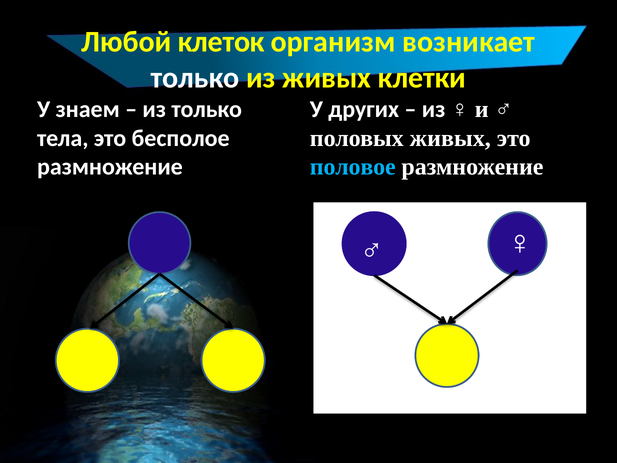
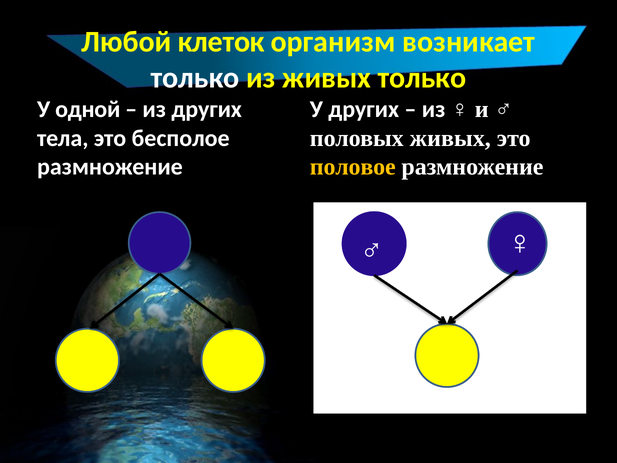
живых клетки: клетки -> только (422, 78)
знаем: знаем -> одной (88, 109)
из только: только -> других (207, 109)
половое colour: light blue -> yellow (353, 167)
